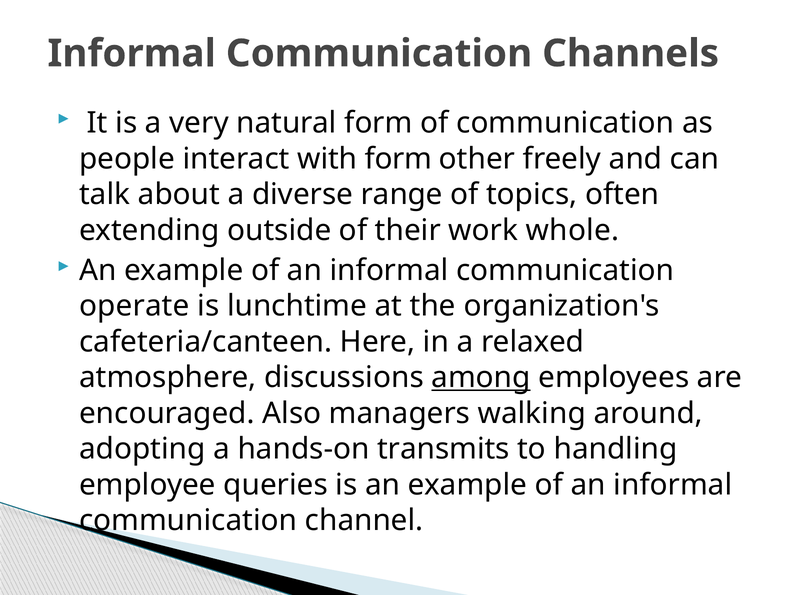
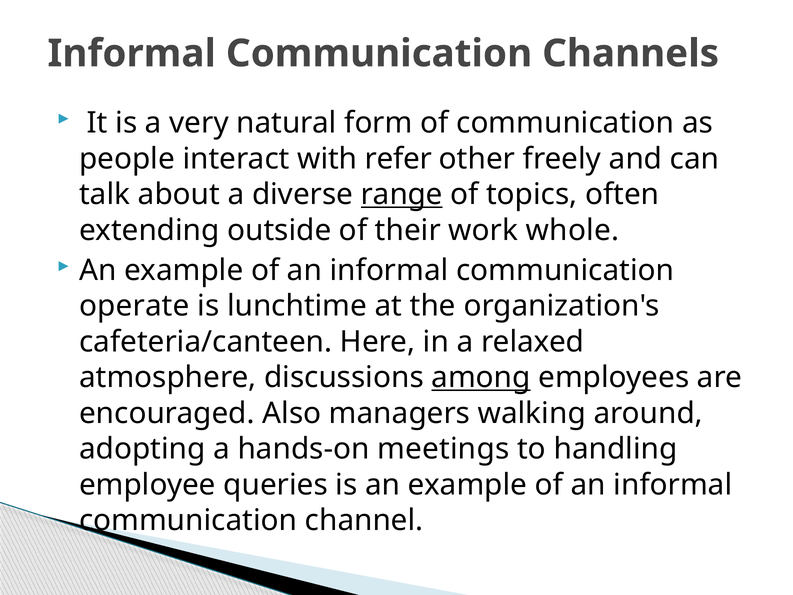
with form: form -> refer (398, 159)
range underline: none -> present (402, 194)
transmits: transmits -> meetings (443, 449)
